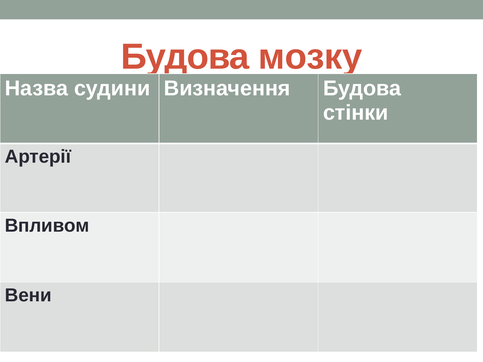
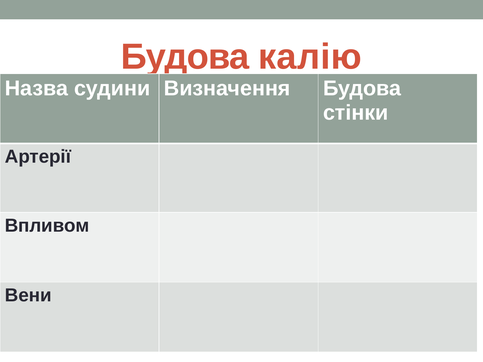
мозку: мозку -> калію (310, 57)
